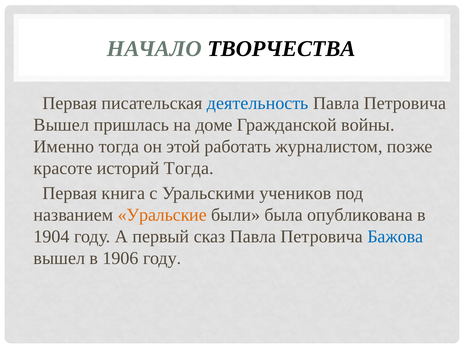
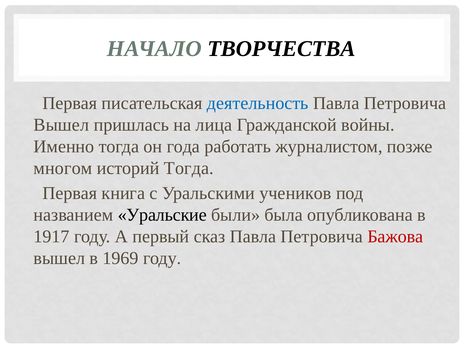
доме: доме -> лица (214, 125)
этой: этой -> года (183, 147)
красоте: красоте -> многом (63, 168)
Уральские colour: orange -> black (162, 215)
1904: 1904 -> 1917 (52, 237)
Бажова colour: blue -> red (395, 237)
1906: 1906 -> 1969 (121, 258)
